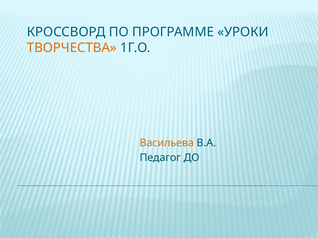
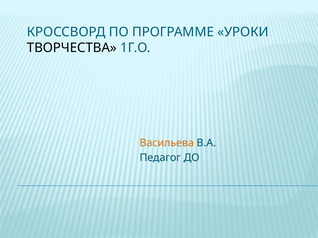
ТВОРЧЕСТВА colour: orange -> black (72, 48)
